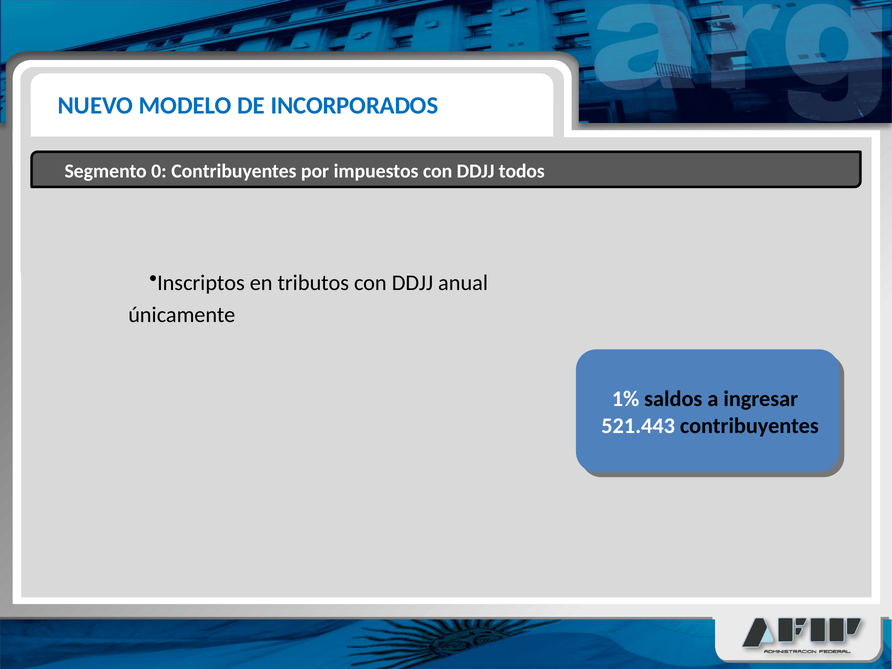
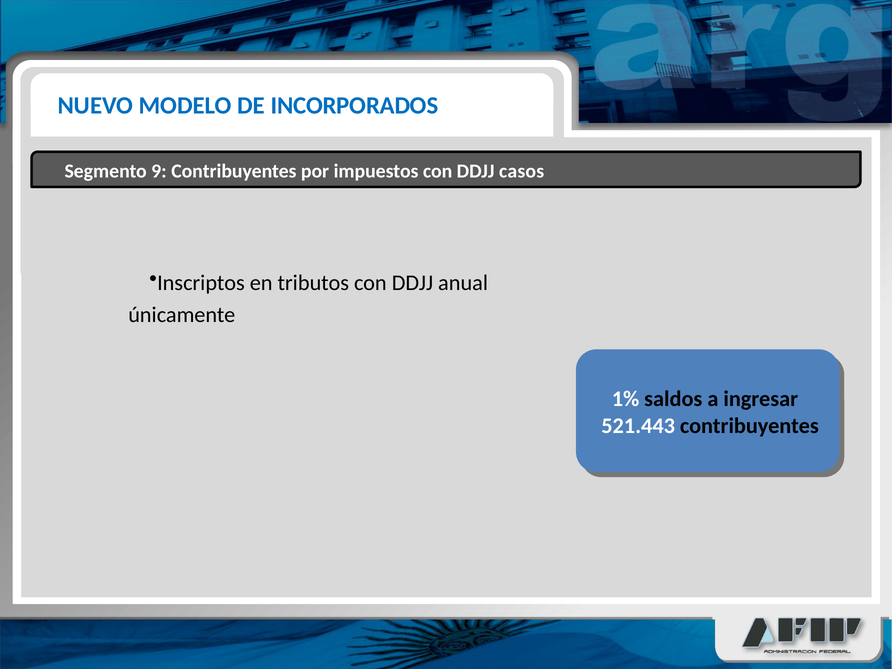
0: 0 -> 9 (159, 171)
todos: todos -> casos (522, 171)
